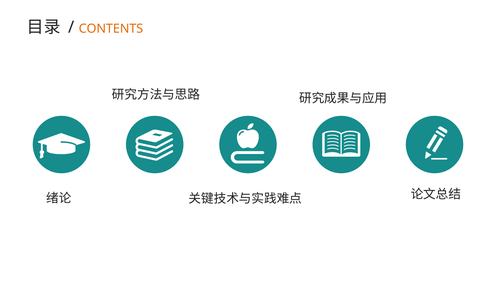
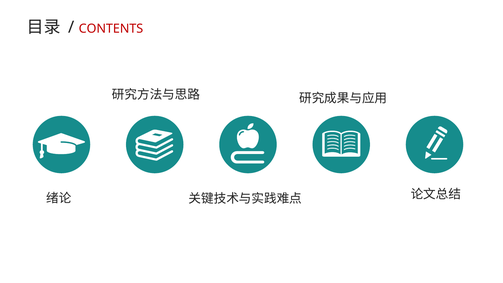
CONTENTS colour: orange -> red (111, 29)
